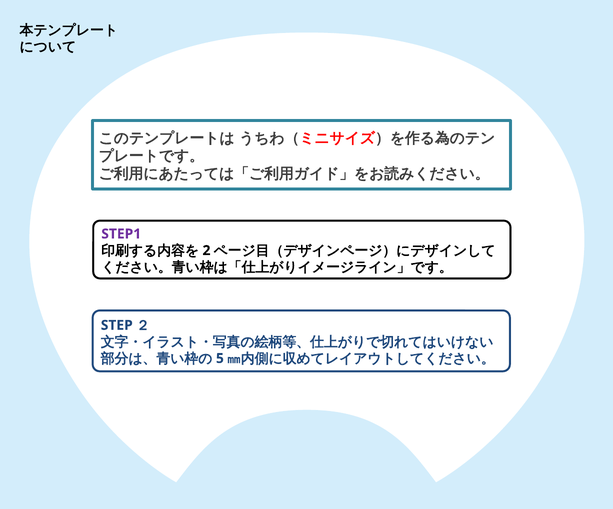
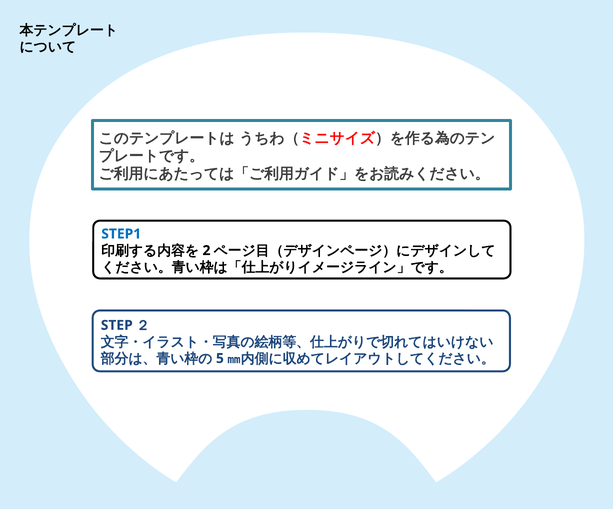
STEP1 colour: purple -> blue (121, 234)
